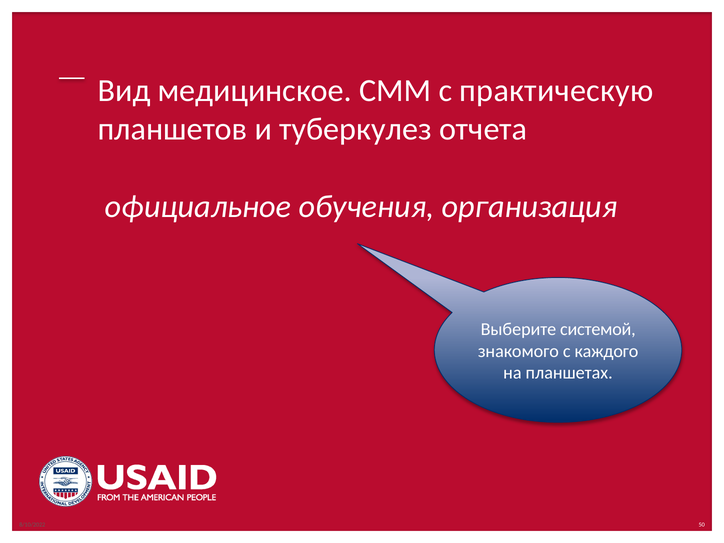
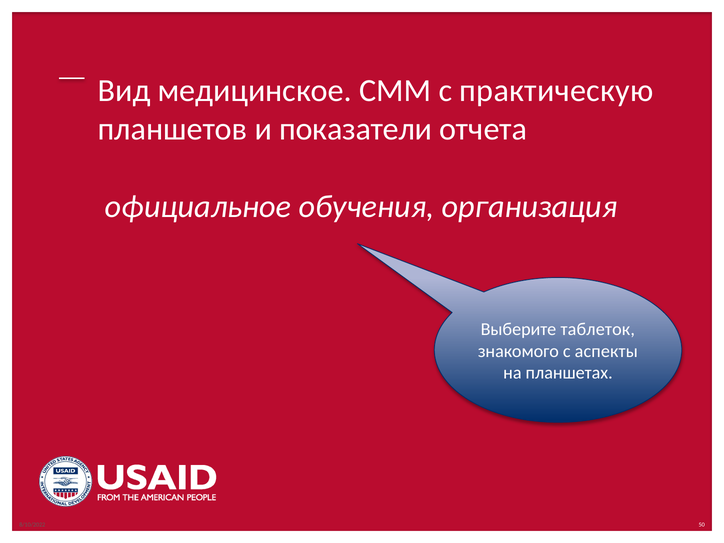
туберкулез: туберкулез -> показатели (356, 129)
системой: системой -> таблеток (598, 329)
каждого: каждого -> аспекты (606, 351)
